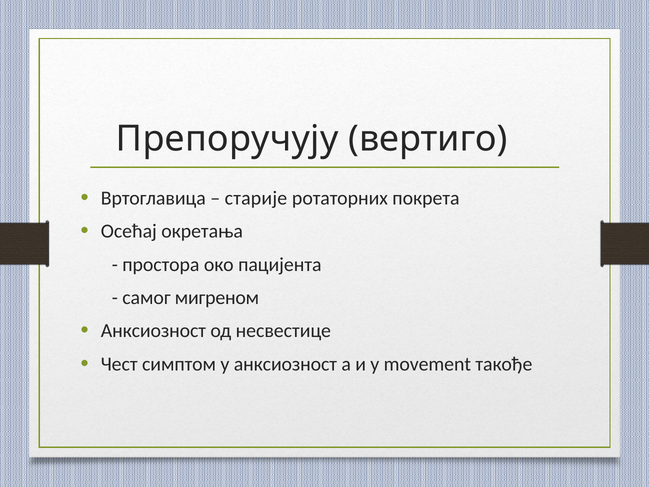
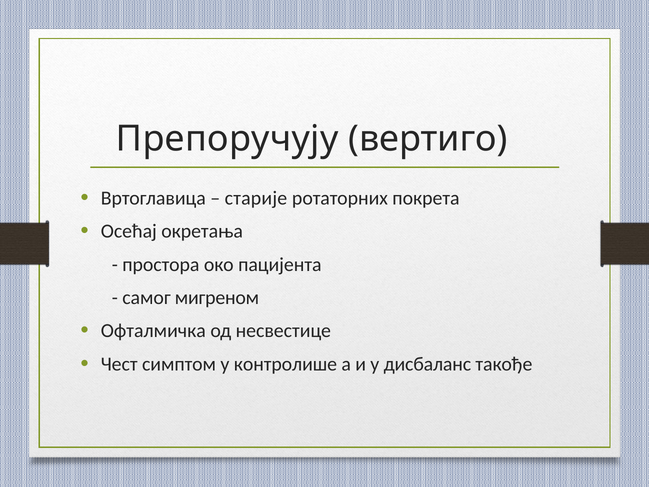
Aнксиoзнoст: Aнксиoзнoст -> Офталмичка (153, 331)
анксиозност: анксиозност -> контролише (285, 364)
movement: movement -> дисбаланс (427, 364)
